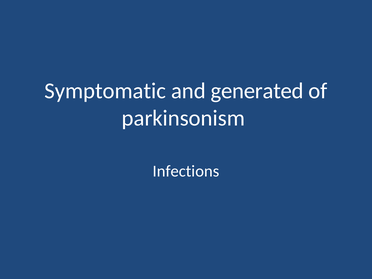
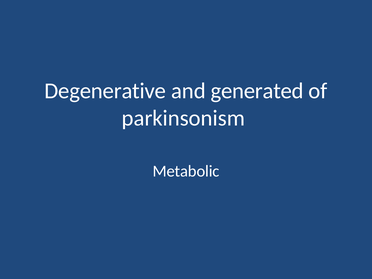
Symptomatic: Symptomatic -> Degenerative (105, 91)
Infections: Infections -> Metabolic (186, 171)
